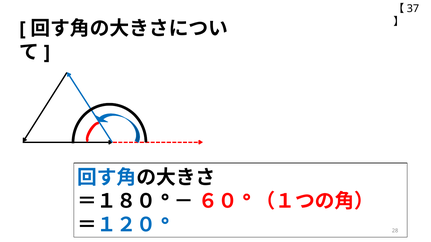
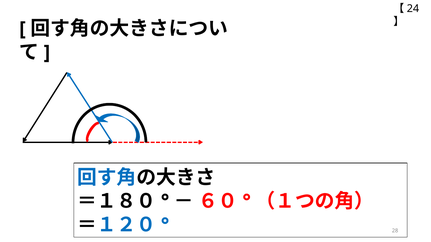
37: 37 -> 24 (413, 9)
